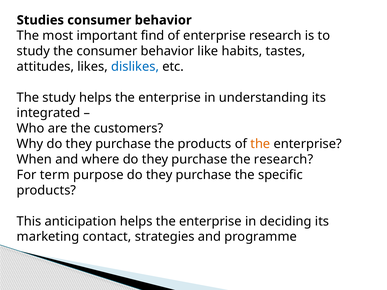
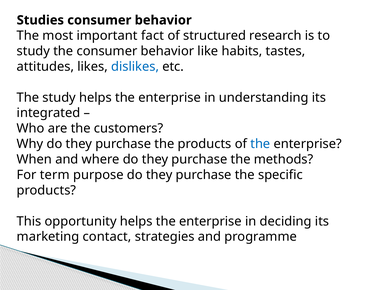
find: find -> fact (153, 36)
of enterprise: enterprise -> structured (215, 36)
the colour: orange -> blue (260, 144)
the research: research -> methods (284, 160)
anticipation: anticipation -> opportunity (81, 221)
